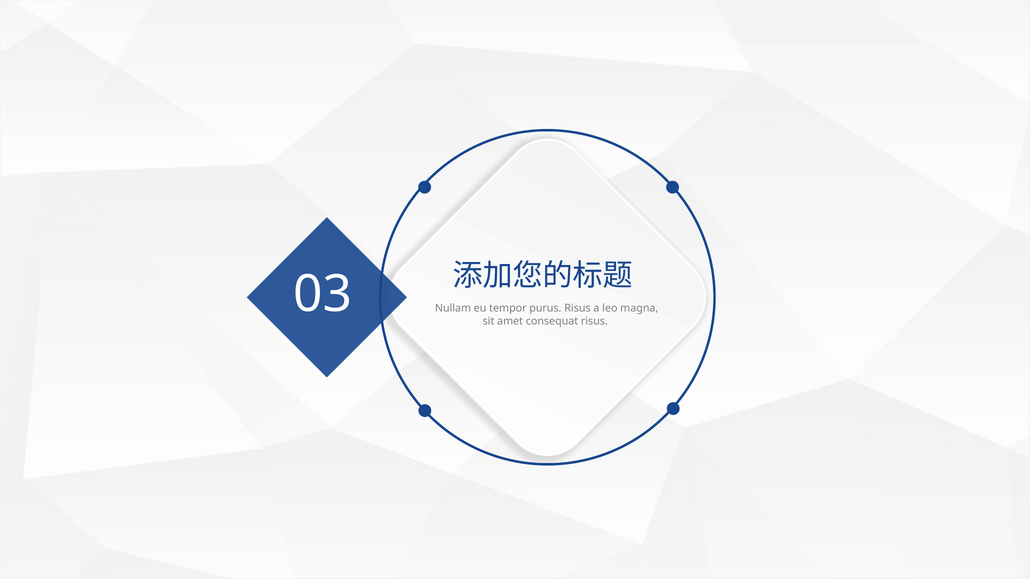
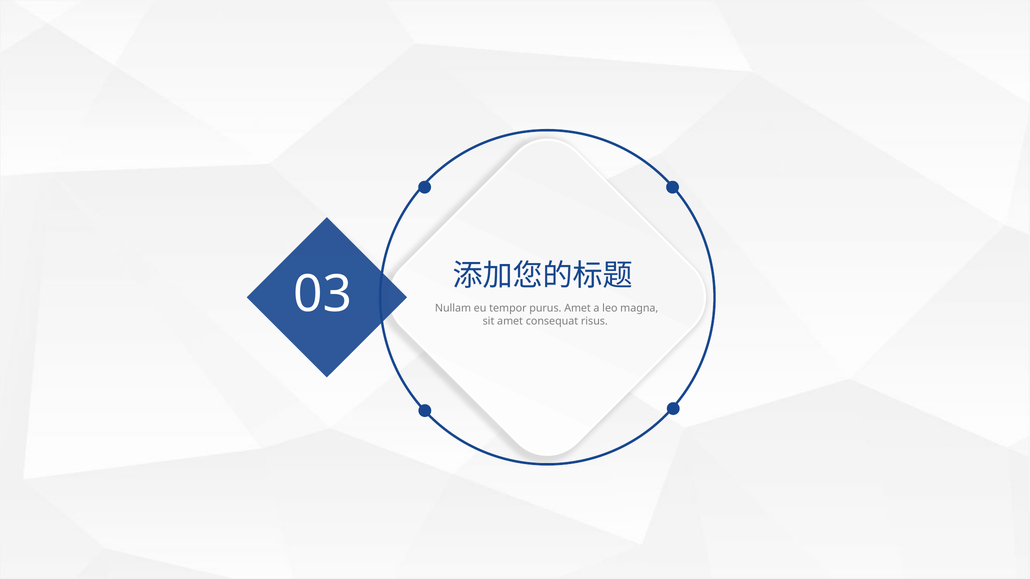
purus Risus: Risus -> Amet (578, 308)
